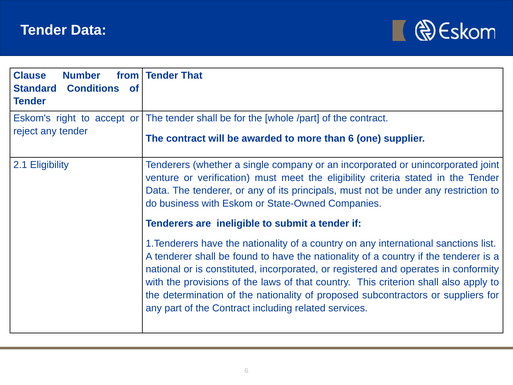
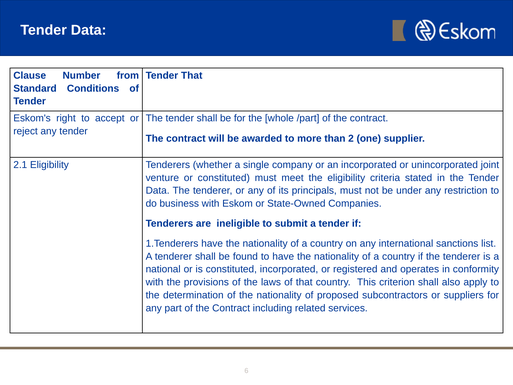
than 6: 6 -> 2 (351, 138)
or verification: verification -> constituted (224, 178)
